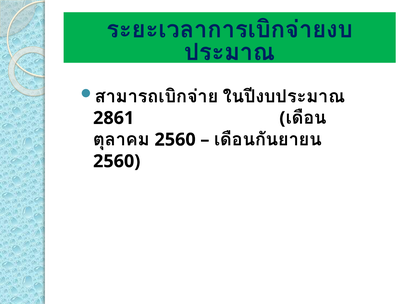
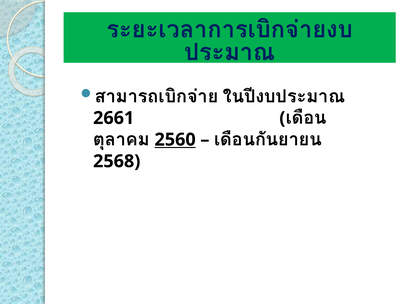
2861: 2861 -> 2661 (114, 118)
2560 underline: none -> present (175, 140)
2560: 2560 -> 2568 (117, 161)
